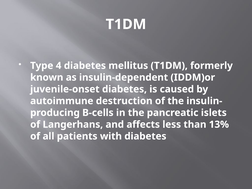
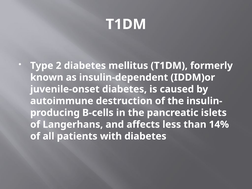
4: 4 -> 2 (59, 66)
13%: 13% -> 14% (219, 124)
